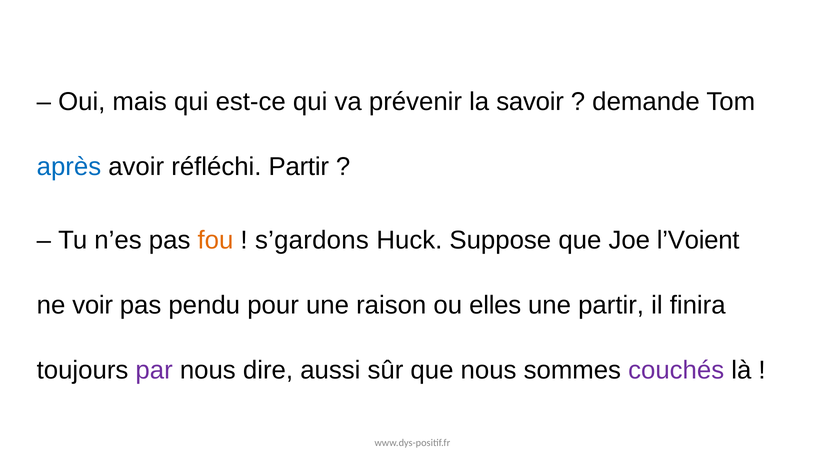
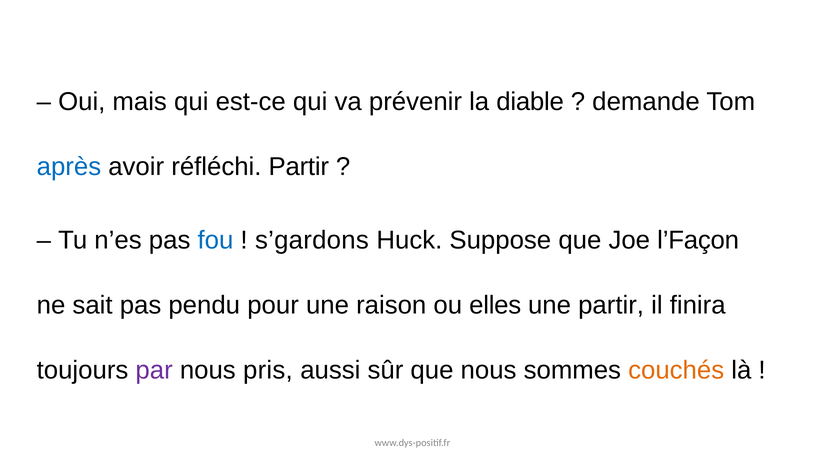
savoir: savoir -> diable (530, 102)
fou colour: orange -> blue (215, 240)
l’Voient: l’Voient -> l’Façon (698, 240)
voir: voir -> sait (93, 305)
dire: dire -> pris (268, 370)
couchés colour: purple -> orange (676, 370)
